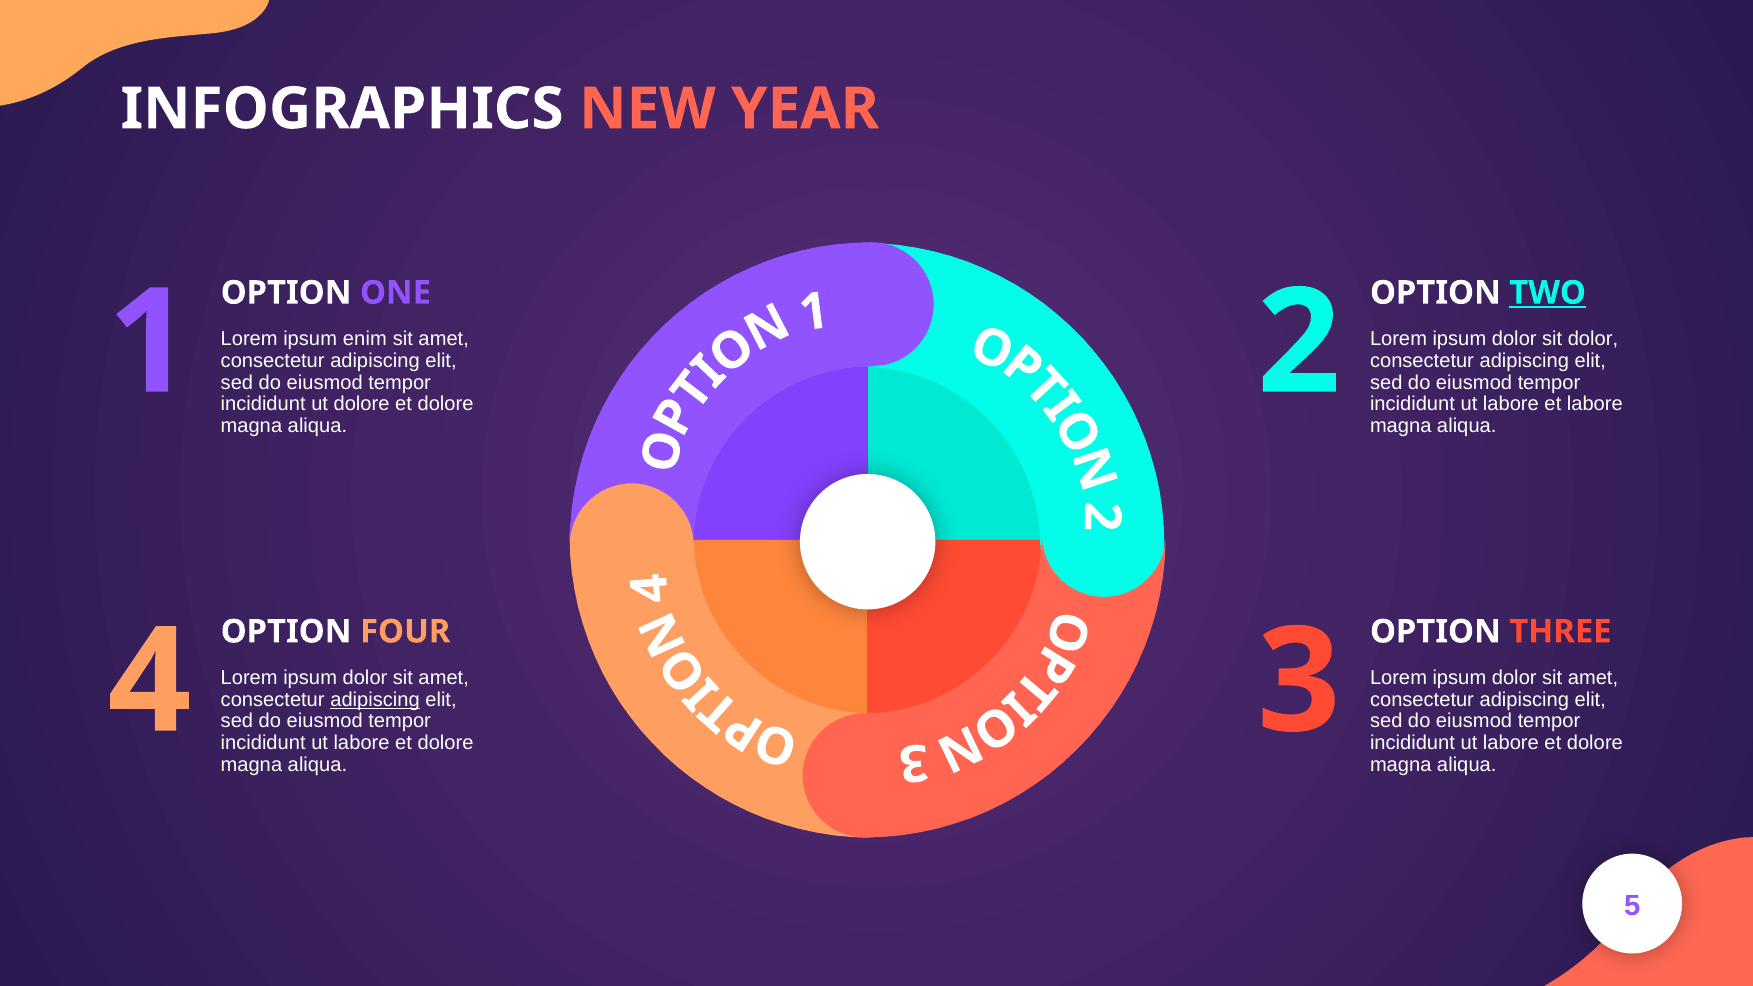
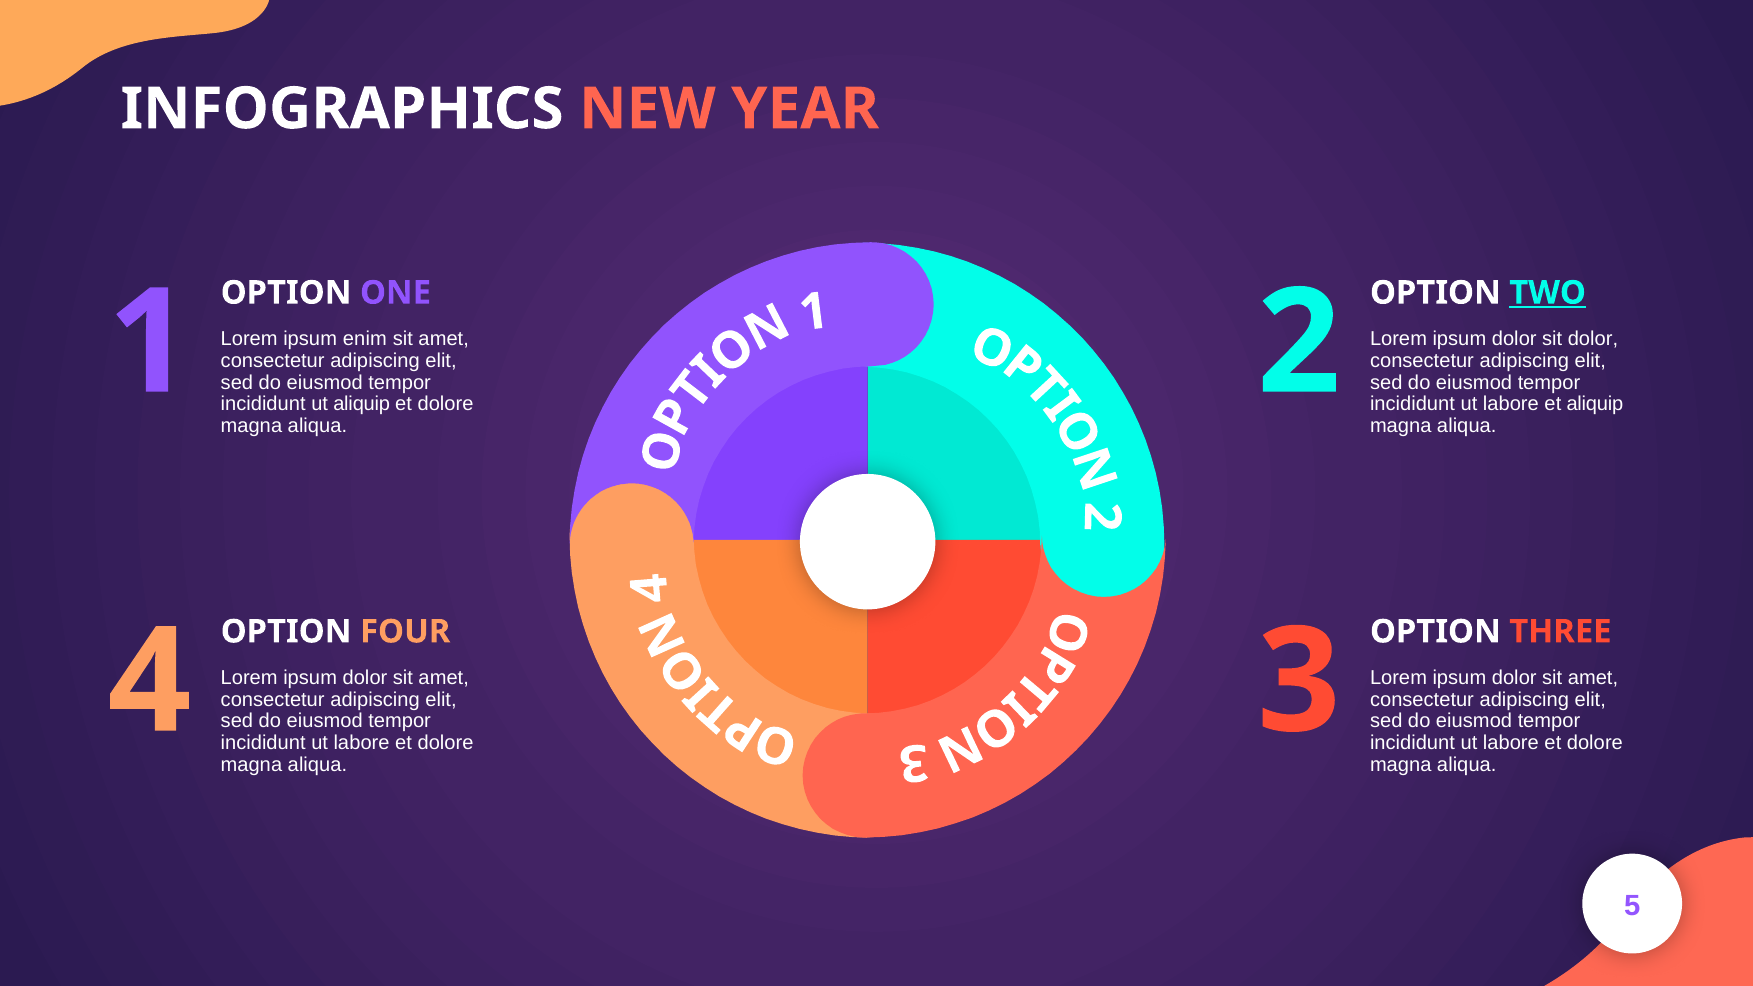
ut dolore: dolore -> aliquip (362, 404)
et labore: labore -> aliquip (1595, 404)
adipiscing underline: present -> none (375, 700)
